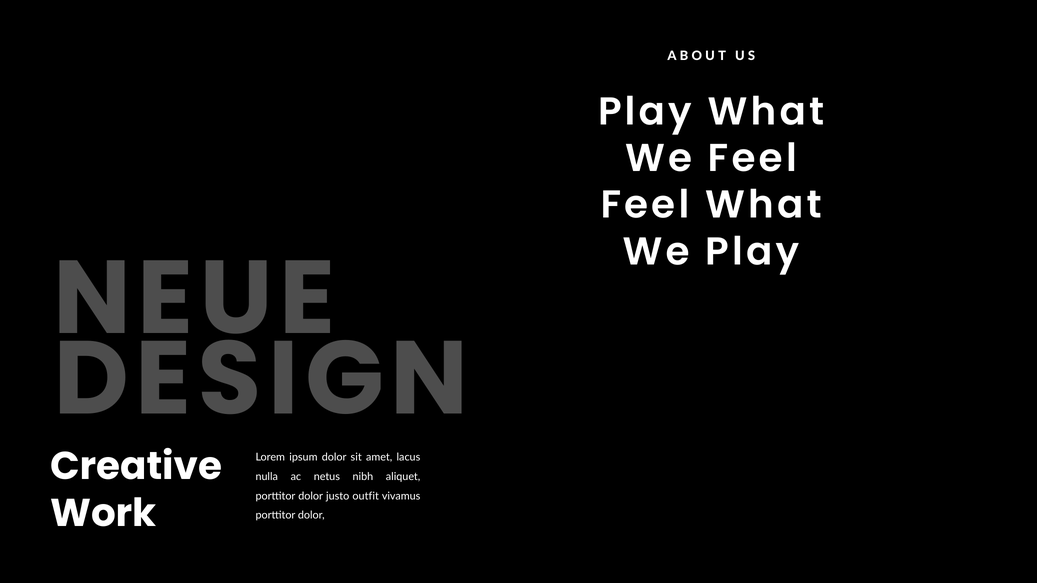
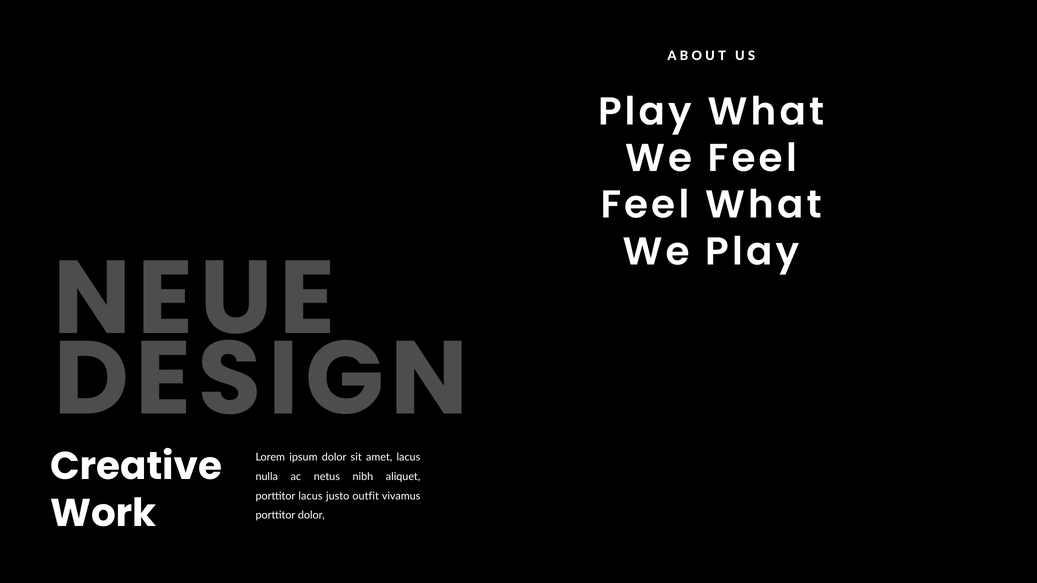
dolor: dolor -> lacus (311, 496)
